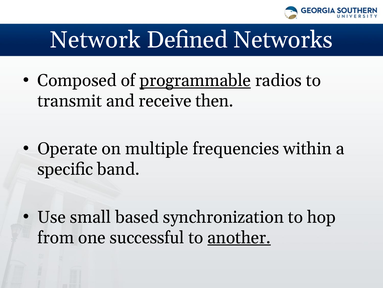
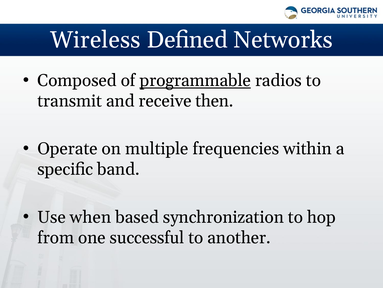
Network: Network -> Wireless (95, 40)
small: small -> when (90, 217)
another underline: present -> none (239, 237)
